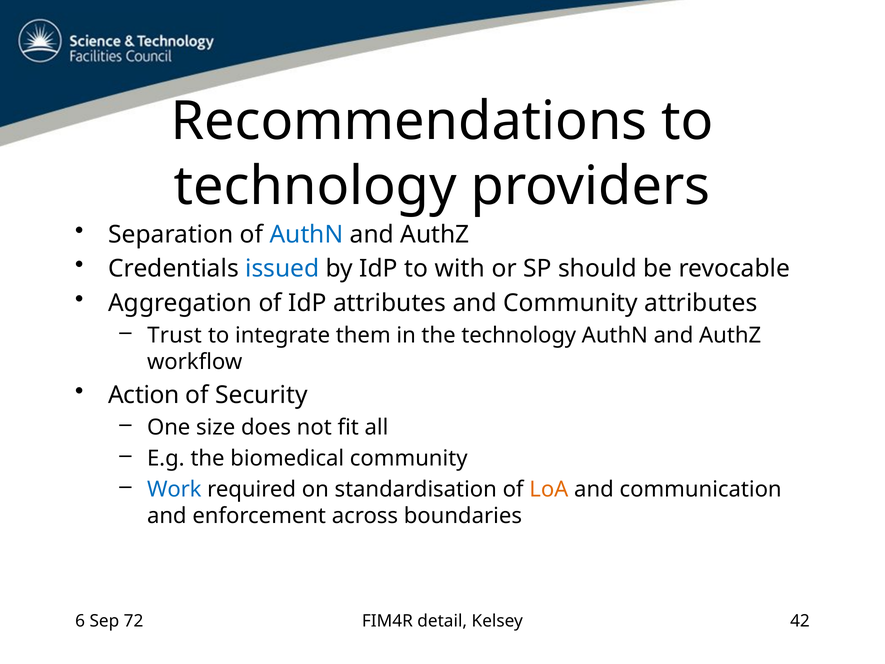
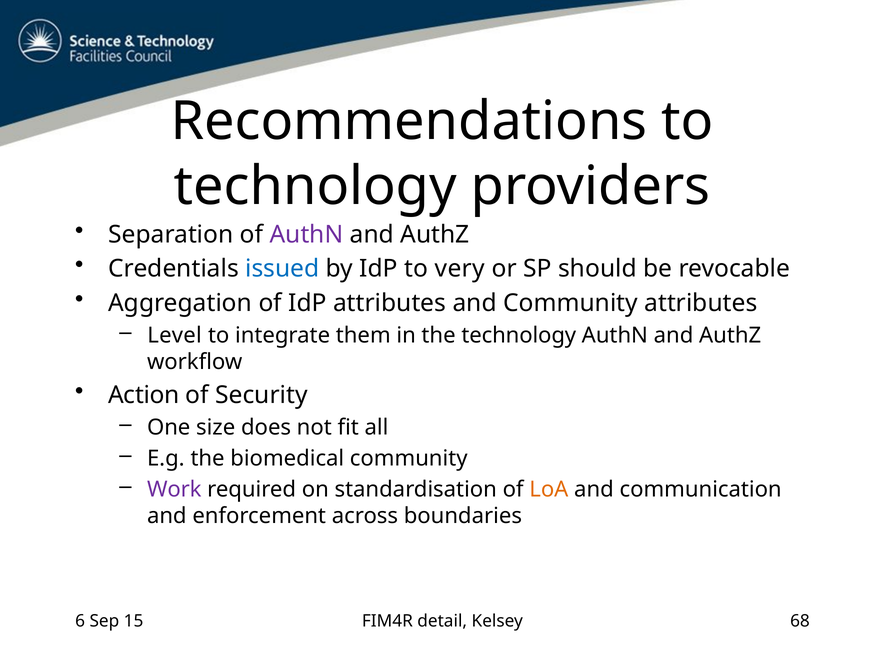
AuthN colour: blue -> purple (306, 234)
with: with -> very (460, 269)
Trust: Trust -> Level (175, 335)
Work colour: blue -> purple (174, 489)
72: 72 -> 15 (134, 621)
42: 42 -> 68 (800, 621)
